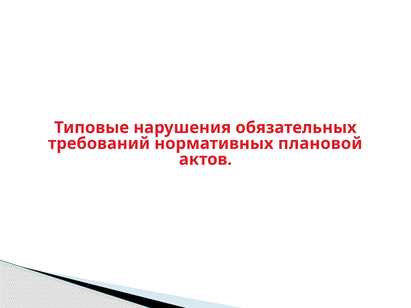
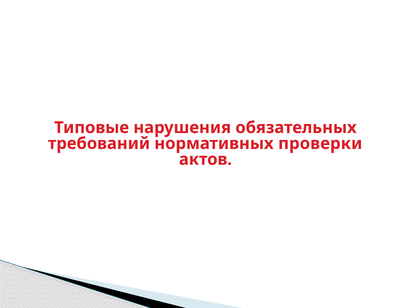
плановой: плановой -> проверки (320, 144)
